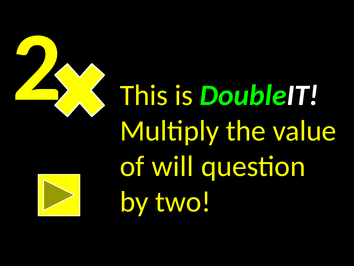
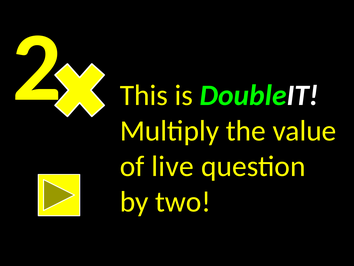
will: will -> live (173, 166)
